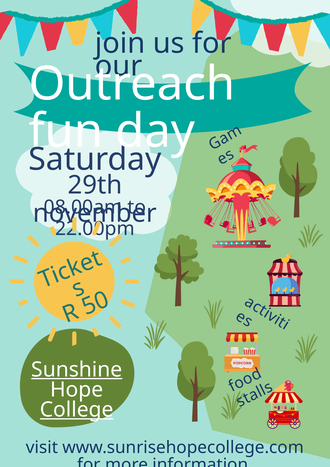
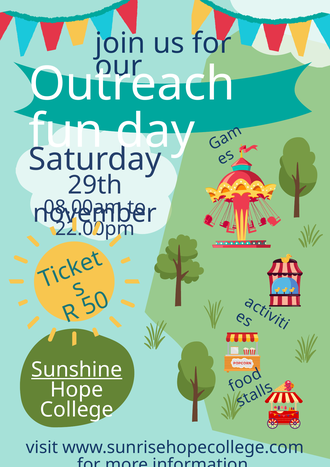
College underline: present -> none (77, 409)
